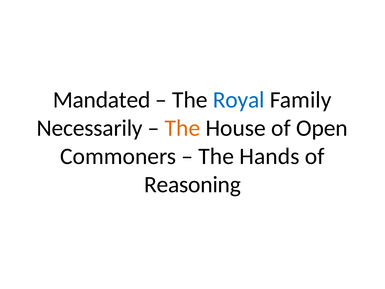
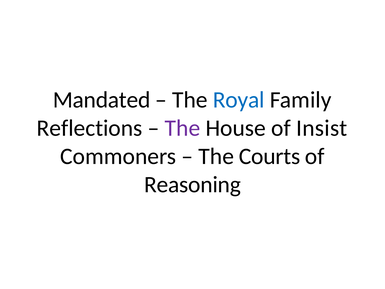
Necessarily: Necessarily -> Reflections (90, 128)
The colour: orange -> purple (182, 128)
Open: Open -> Insist (322, 128)
Hands: Hands -> Courts (270, 156)
